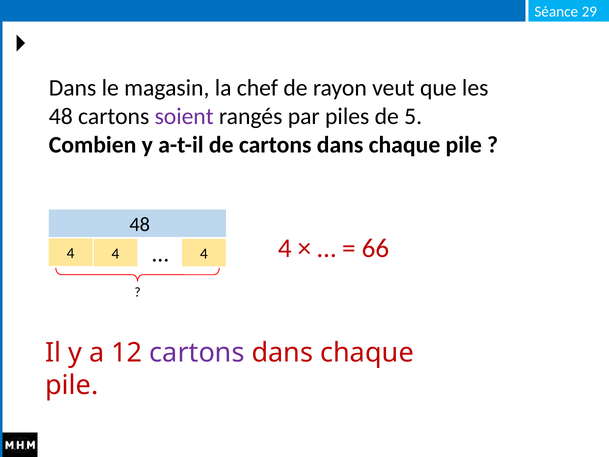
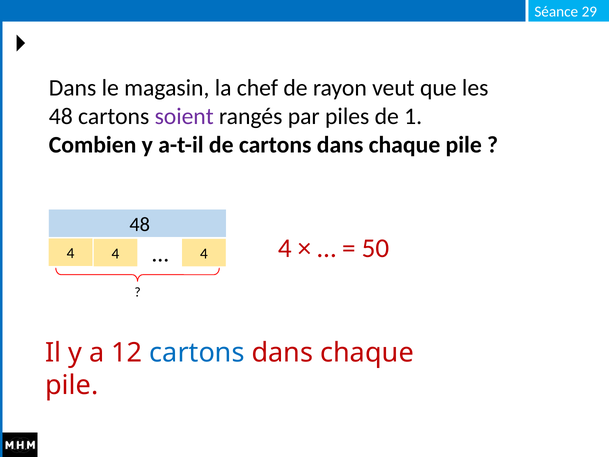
5: 5 -> 1 (413, 116)
66: 66 -> 50 (375, 248)
cartons colour: purple -> blue (197, 352)
